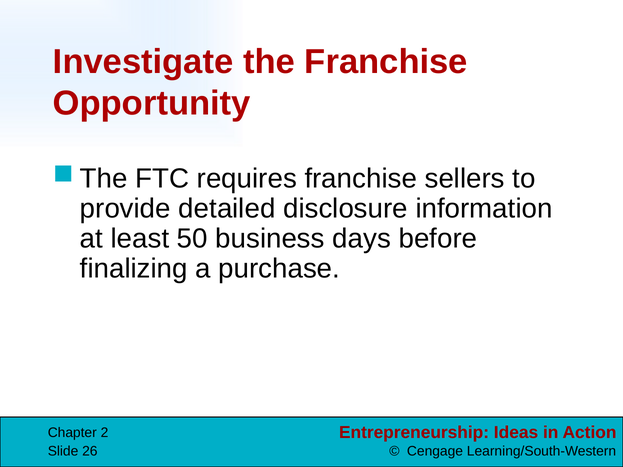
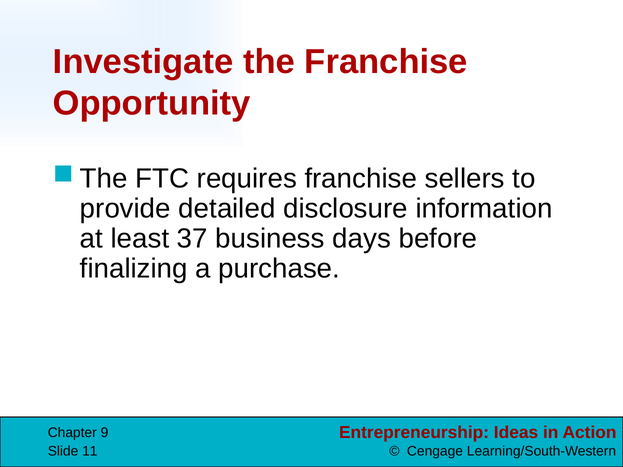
50: 50 -> 37 (192, 239)
2: 2 -> 9 (104, 433)
26: 26 -> 11 (90, 452)
